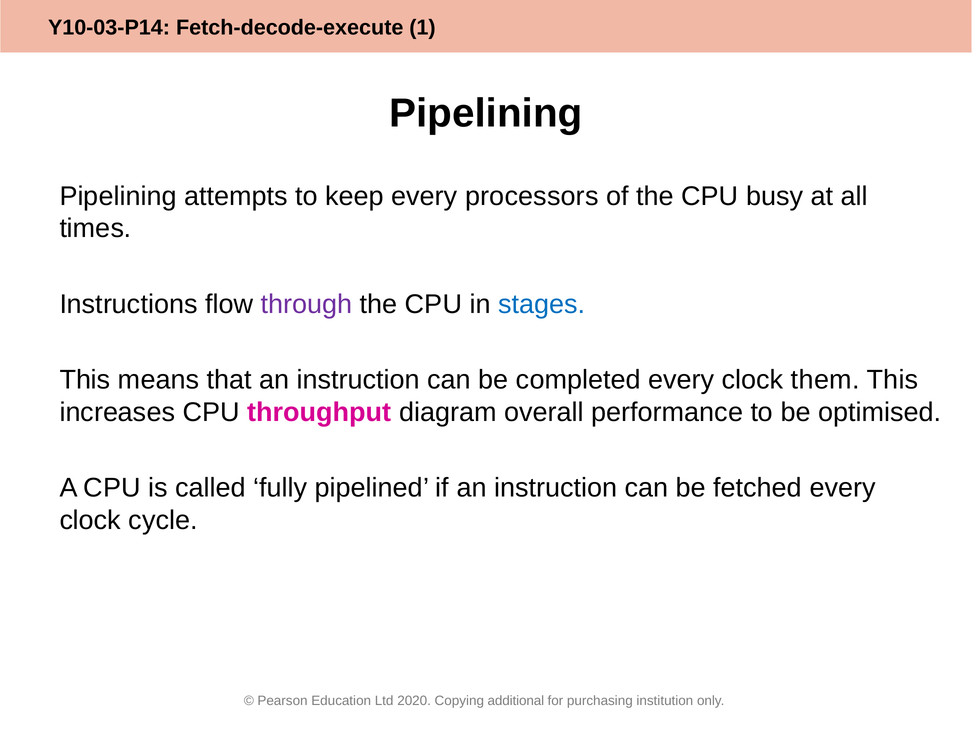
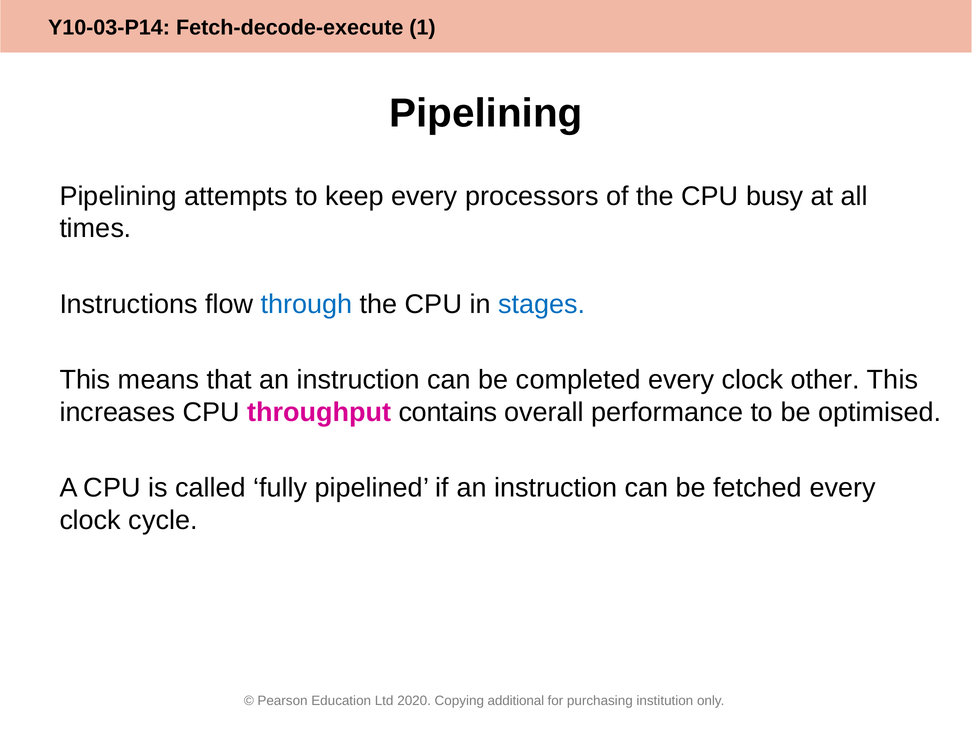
through colour: purple -> blue (307, 304)
them: them -> other (825, 380)
diagram: diagram -> contains (448, 412)
